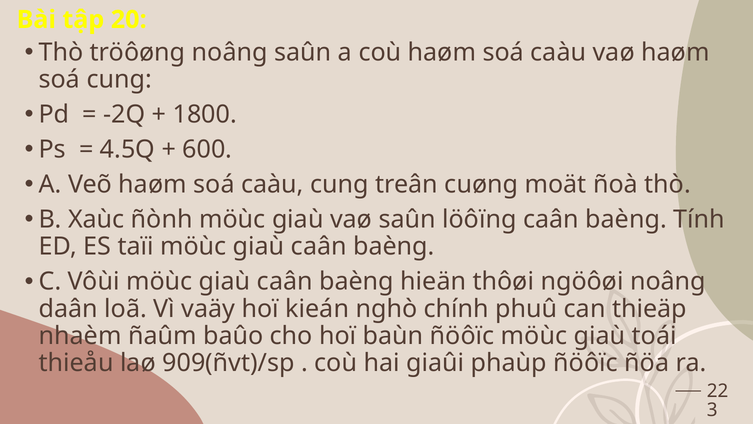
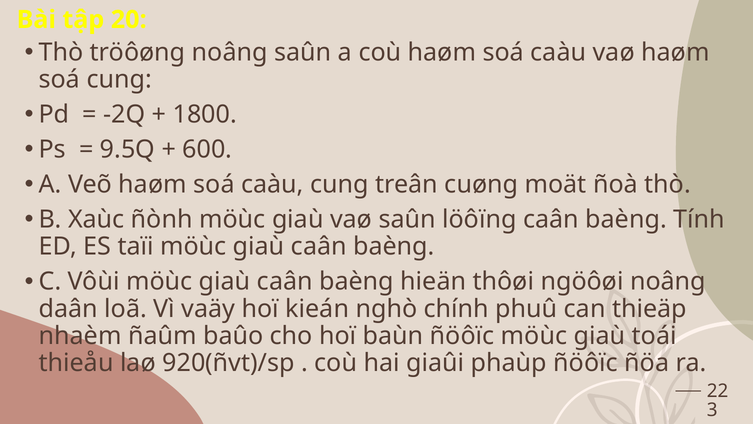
4.5Q: 4.5Q -> 9.5Q (127, 149)
909(ñvt)/sp: 909(ñvt)/sp -> 920(ñvt)/sp (228, 363)
